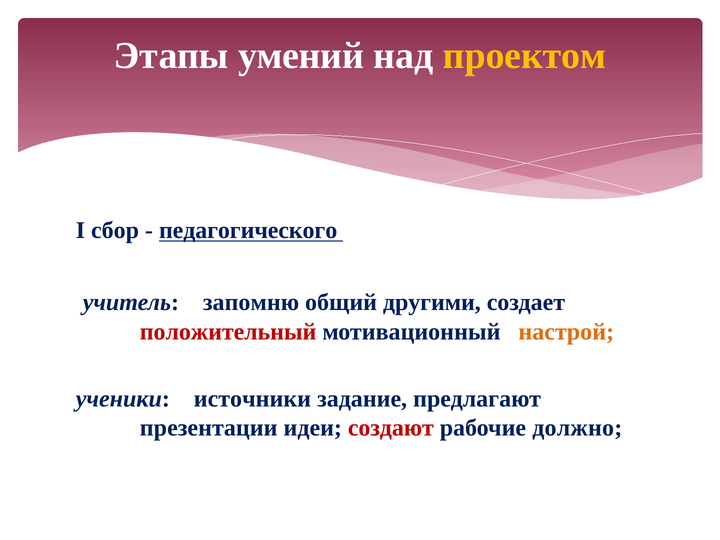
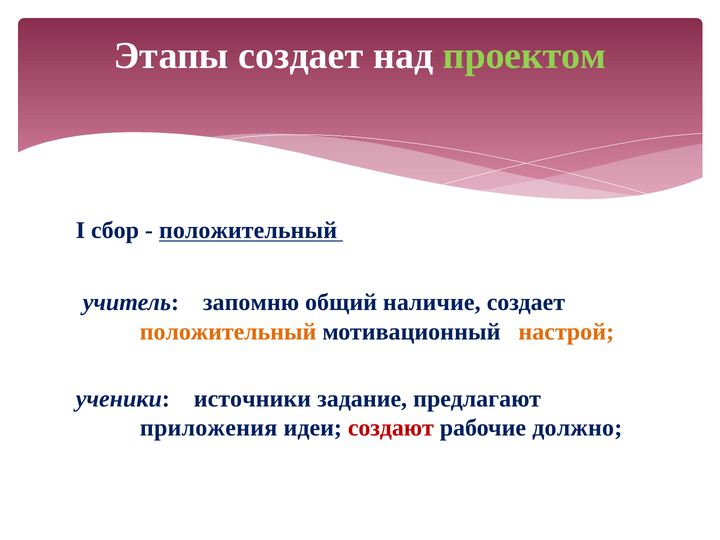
Этапы умений: умений -> создает (301, 56)
проектом colour: yellow -> light green (524, 56)
педагогического: педагогического -> положительный (248, 230)
другими: другими -> наличие (432, 302)
положительный colour: red -> orange (228, 332)
презентации: презентации -> приложения (209, 428)
